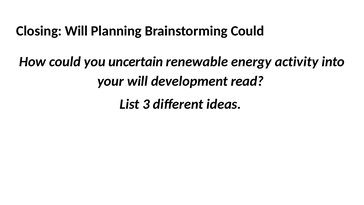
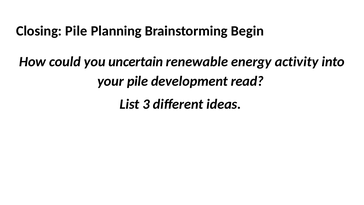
Closing Will: Will -> Pile (76, 31)
Brainstorming Could: Could -> Begin (247, 31)
your will: will -> pile (138, 81)
